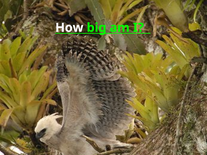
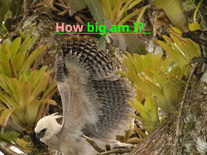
How colour: white -> pink (69, 28)
